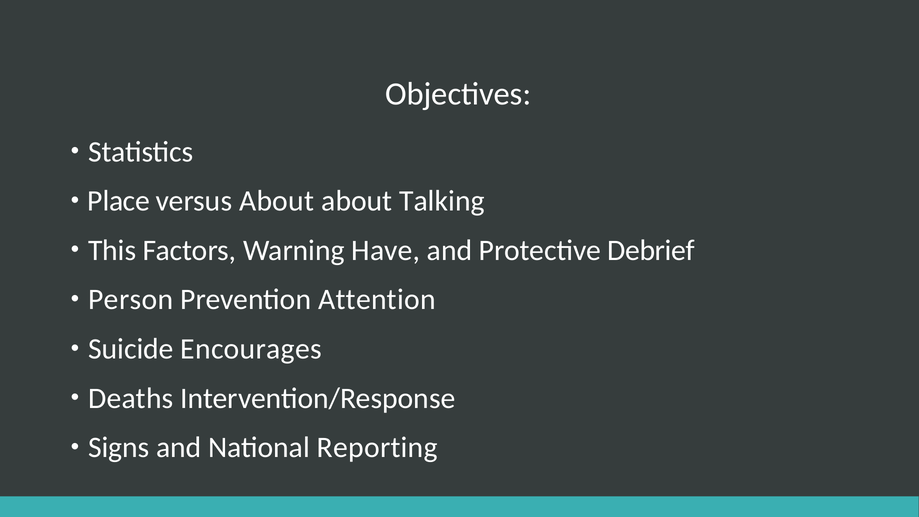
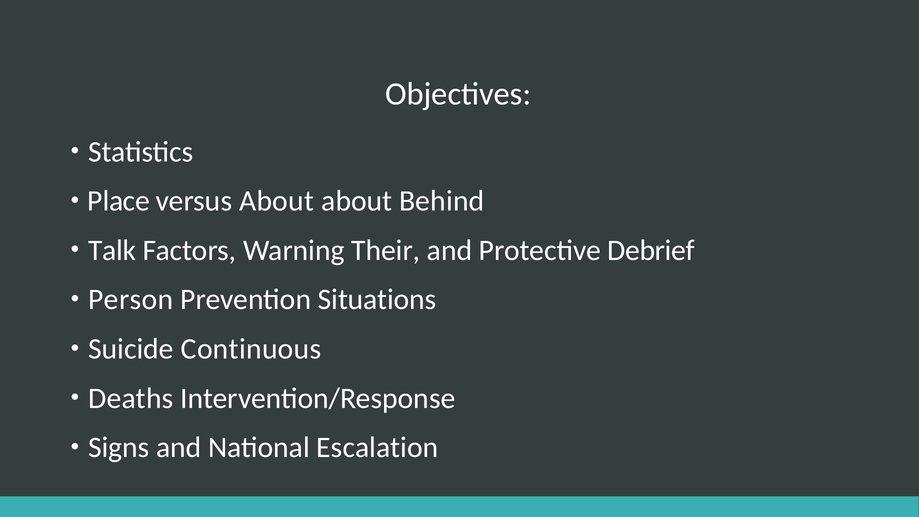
Talking: Talking -> Behind (442, 201)
This: This -> Talk (112, 250)
Have: Have -> Their (386, 250)
Attention: Attention -> Situations (377, 300)
Encourages: Encourages -> Continuous (251, 349)
Reporting: Reporting -> Escalation (377, 448)
